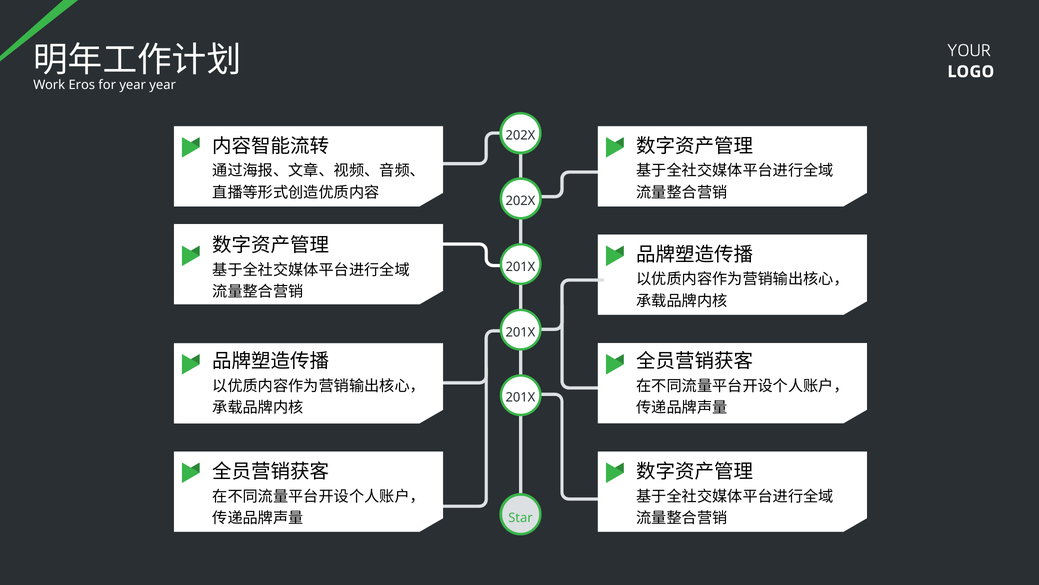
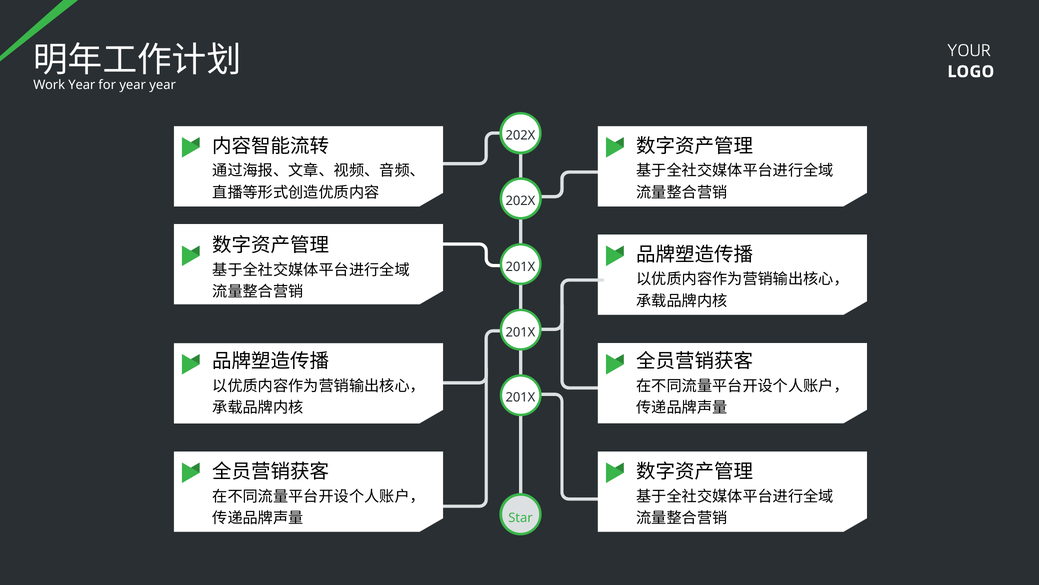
Work Eros: Eros -> Year (82, 85)
